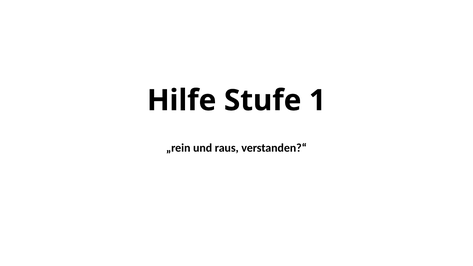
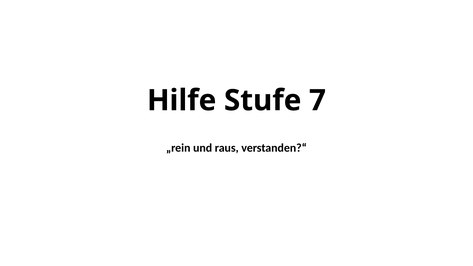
1: 1 -> 7 (317, 101)
